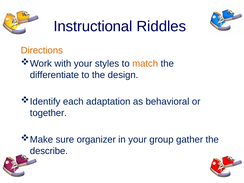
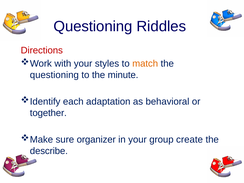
Instructional: Instructional -> Questioning (93, 26)
Directions colour: orange -> red (42, 50)
differentiate: differentiate -> questioning (54, 75)
design: design -> minute (123, 75)
gather: gather -> create (190, 140)
